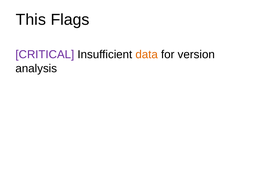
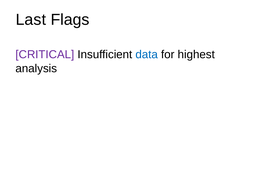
This: This -> Last (31, 20)
data colour: orange -> blue (147, 54)
version: version -> highest (196, 54)
